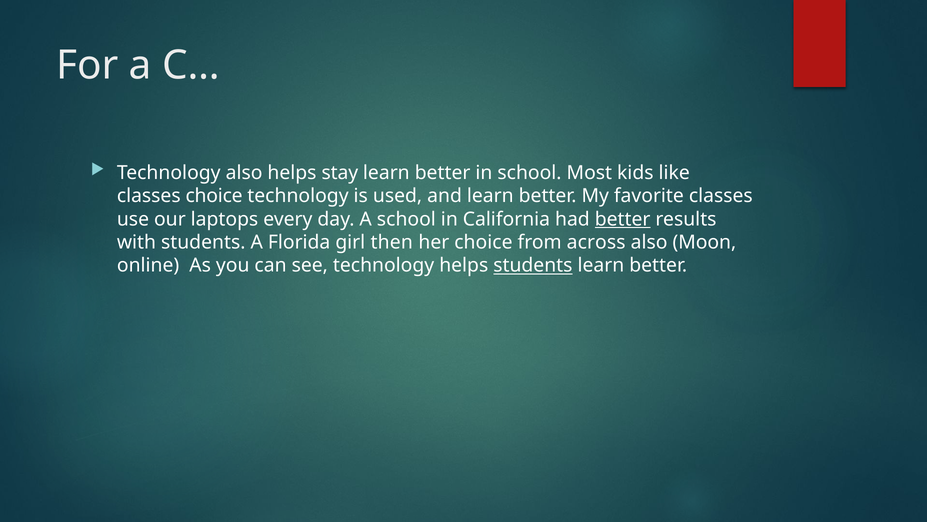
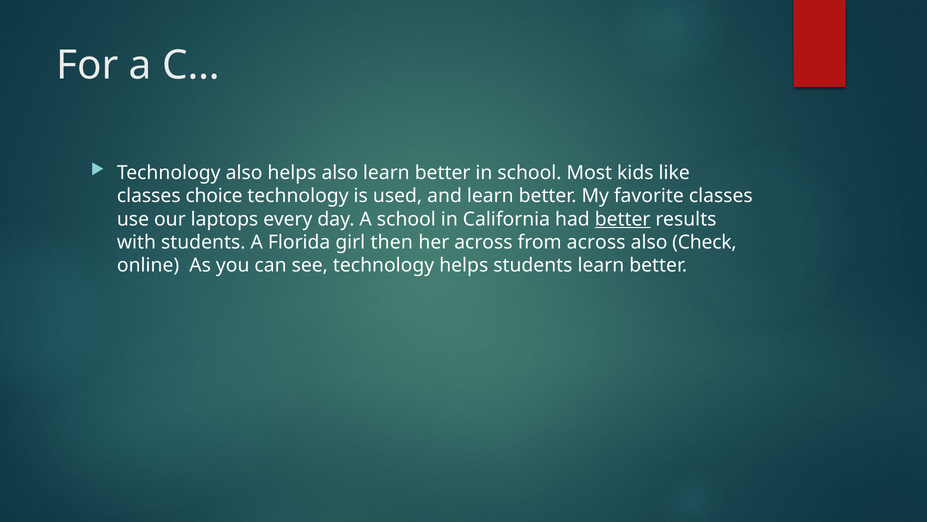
helps stay: stay -> also (340, 173)
her choice: choice -> across (483, 242)
Moon: Moon -> Check (704, 242)
students underline: present -> none (533, 265)
